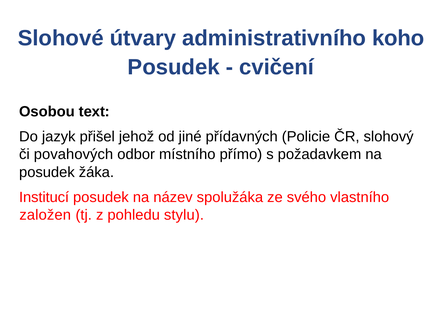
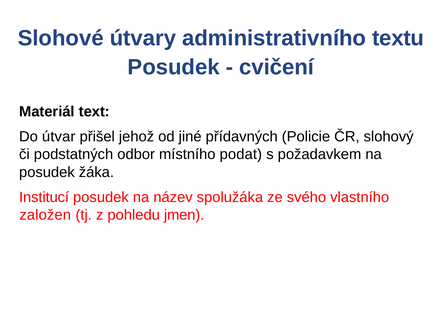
koho: koho -> textu (398, 38)
Osobou: Osobou -> Materiál (47, 111)
jazyk: jazyk -> útvar (59, 137)
povahových: povahových -> podstatných (74, 154)
přímo: přímo -> podat (241, 154)
stylu: stylu -> jmen (184, 215)
